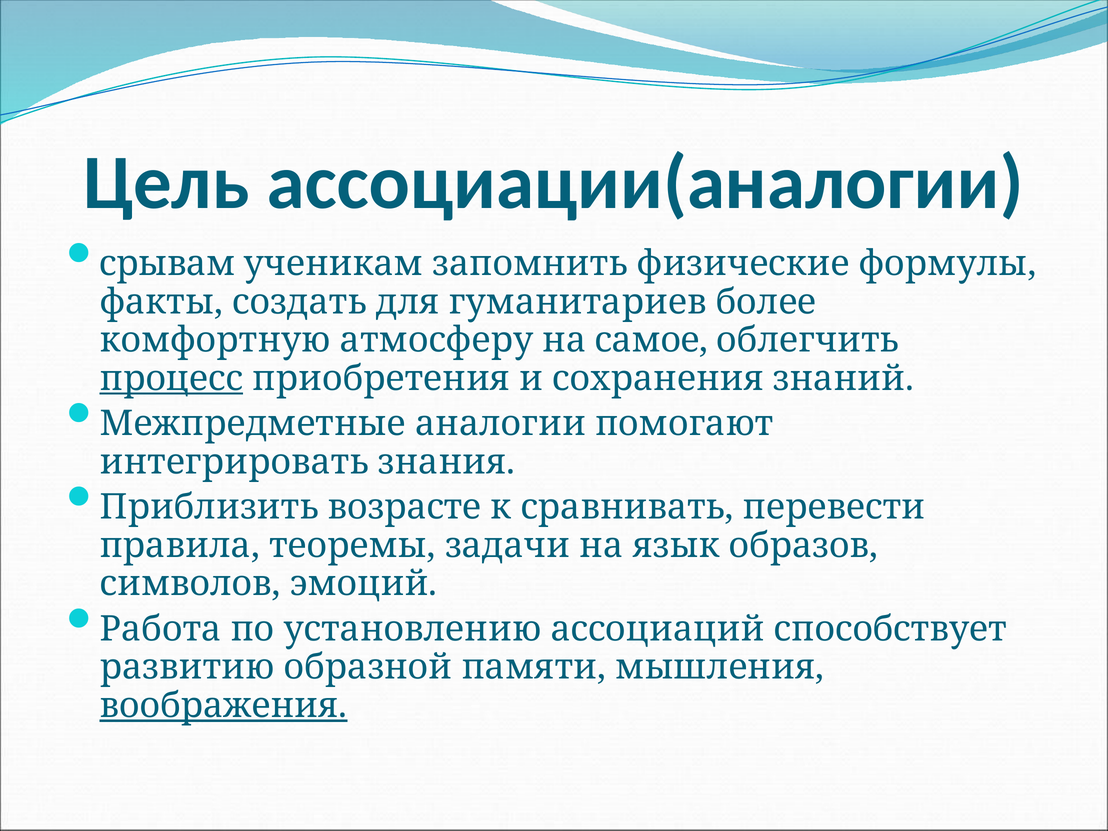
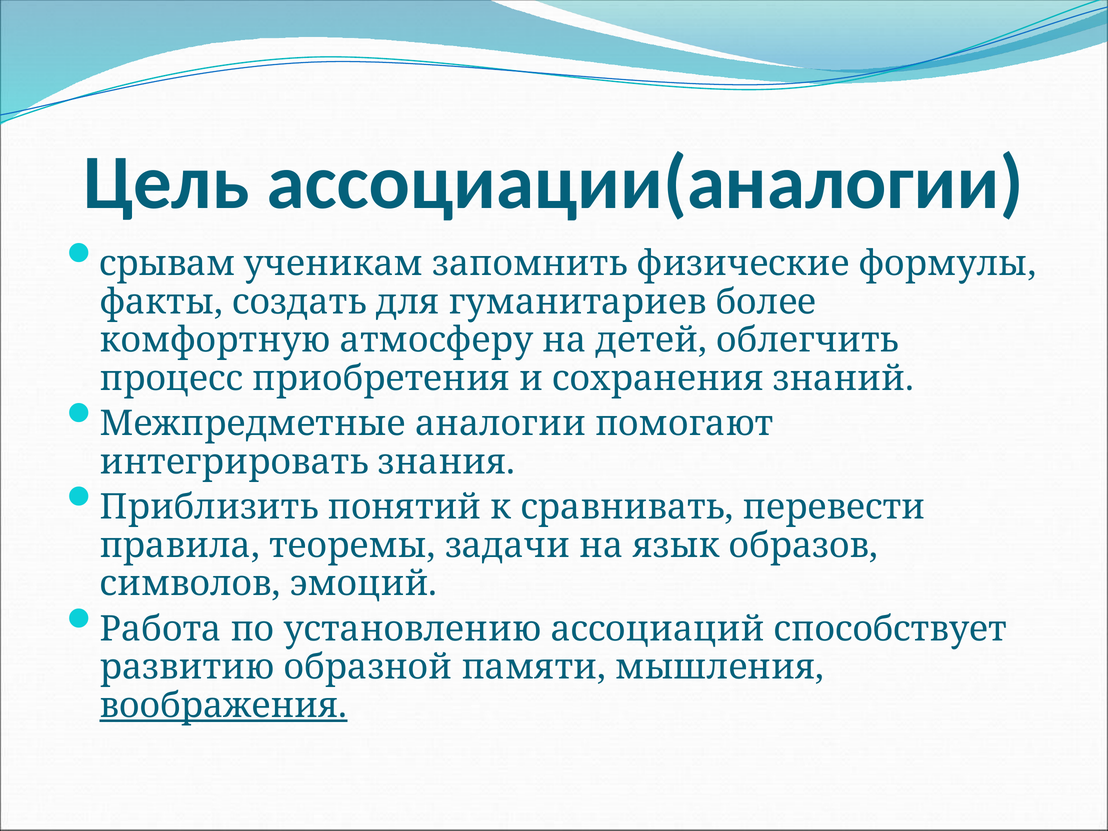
самое: самое -> детей (651, 340)
процесс underline: present -> none (171, 378)
возрасте: возрасте -> понятий (405, 507)
